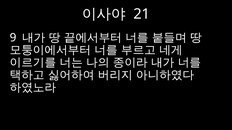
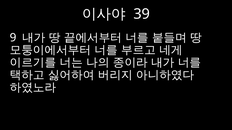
21: 21 -> 39 (142, 14)
